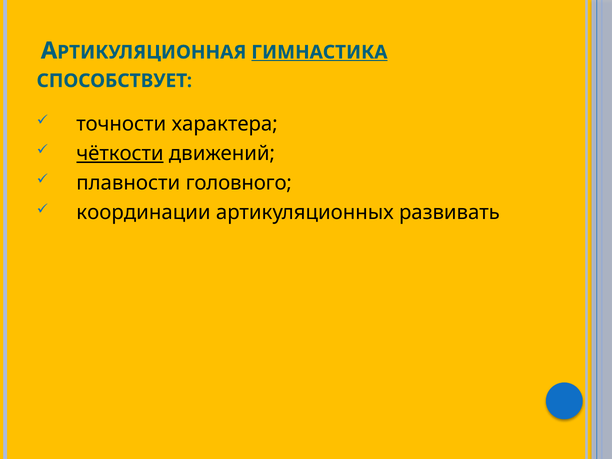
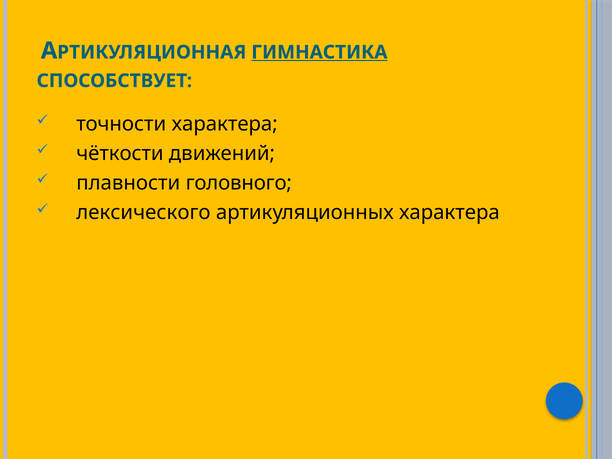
чёткости underline: present -> none (120, 153)
координации: координации -> лексического (143, 213)
артикуляционных развивать: развивать -> характера (449, 213)
